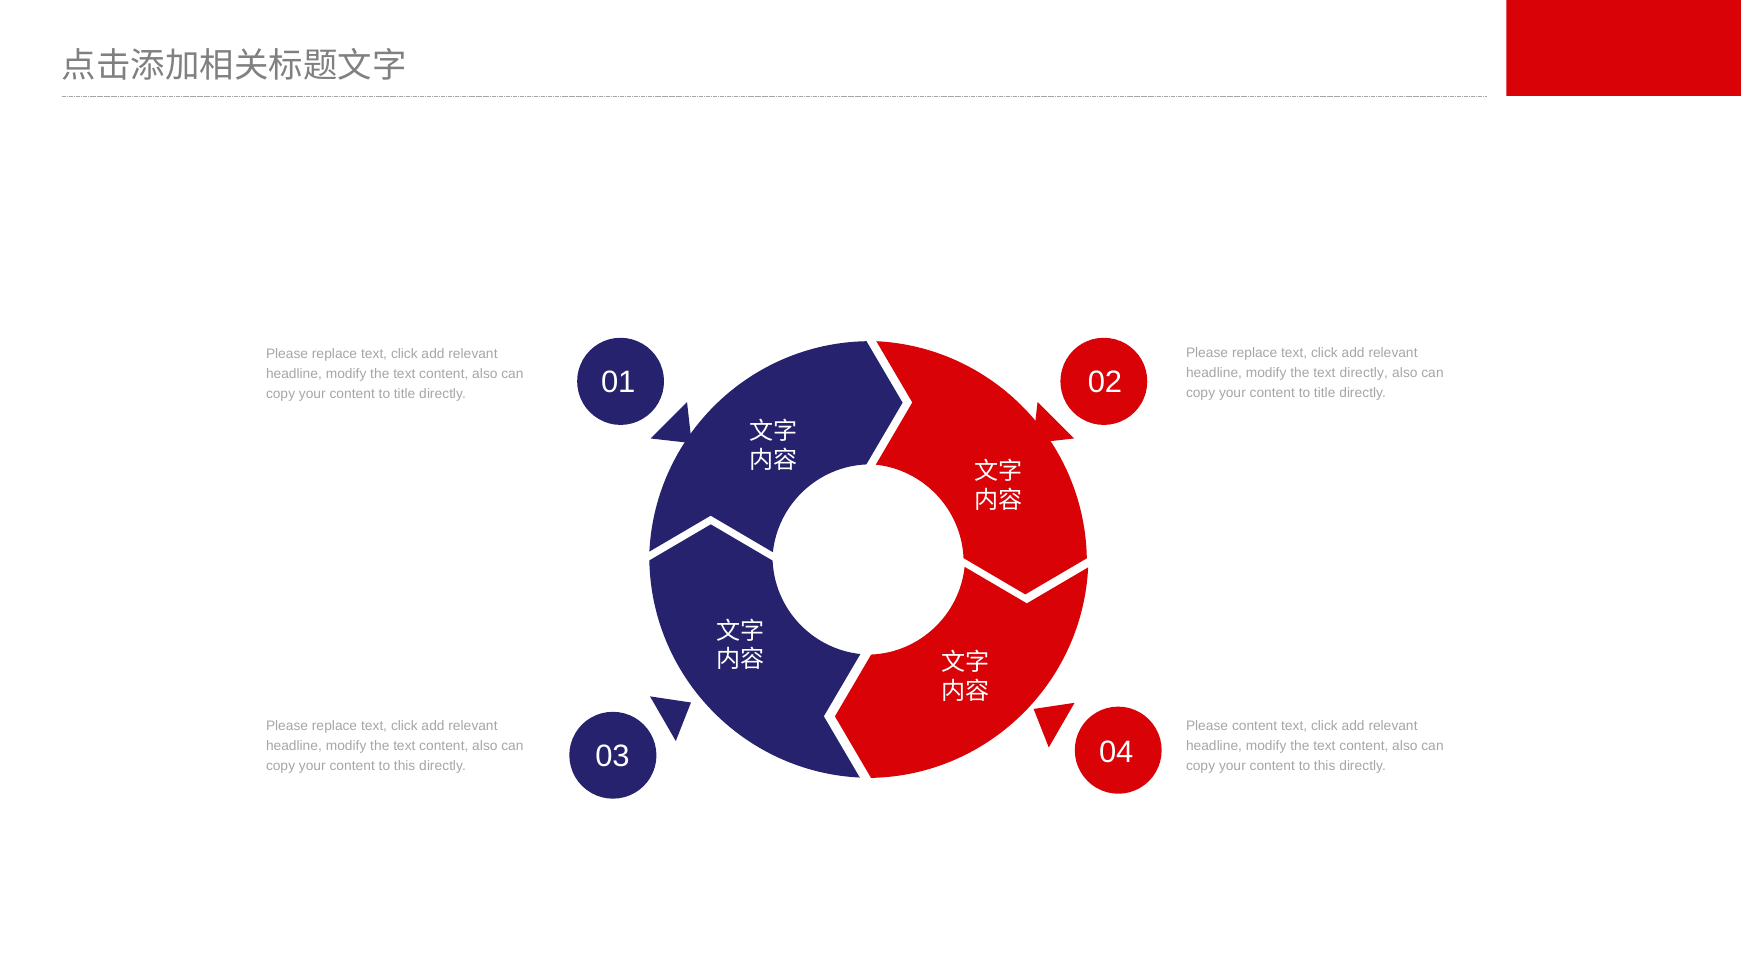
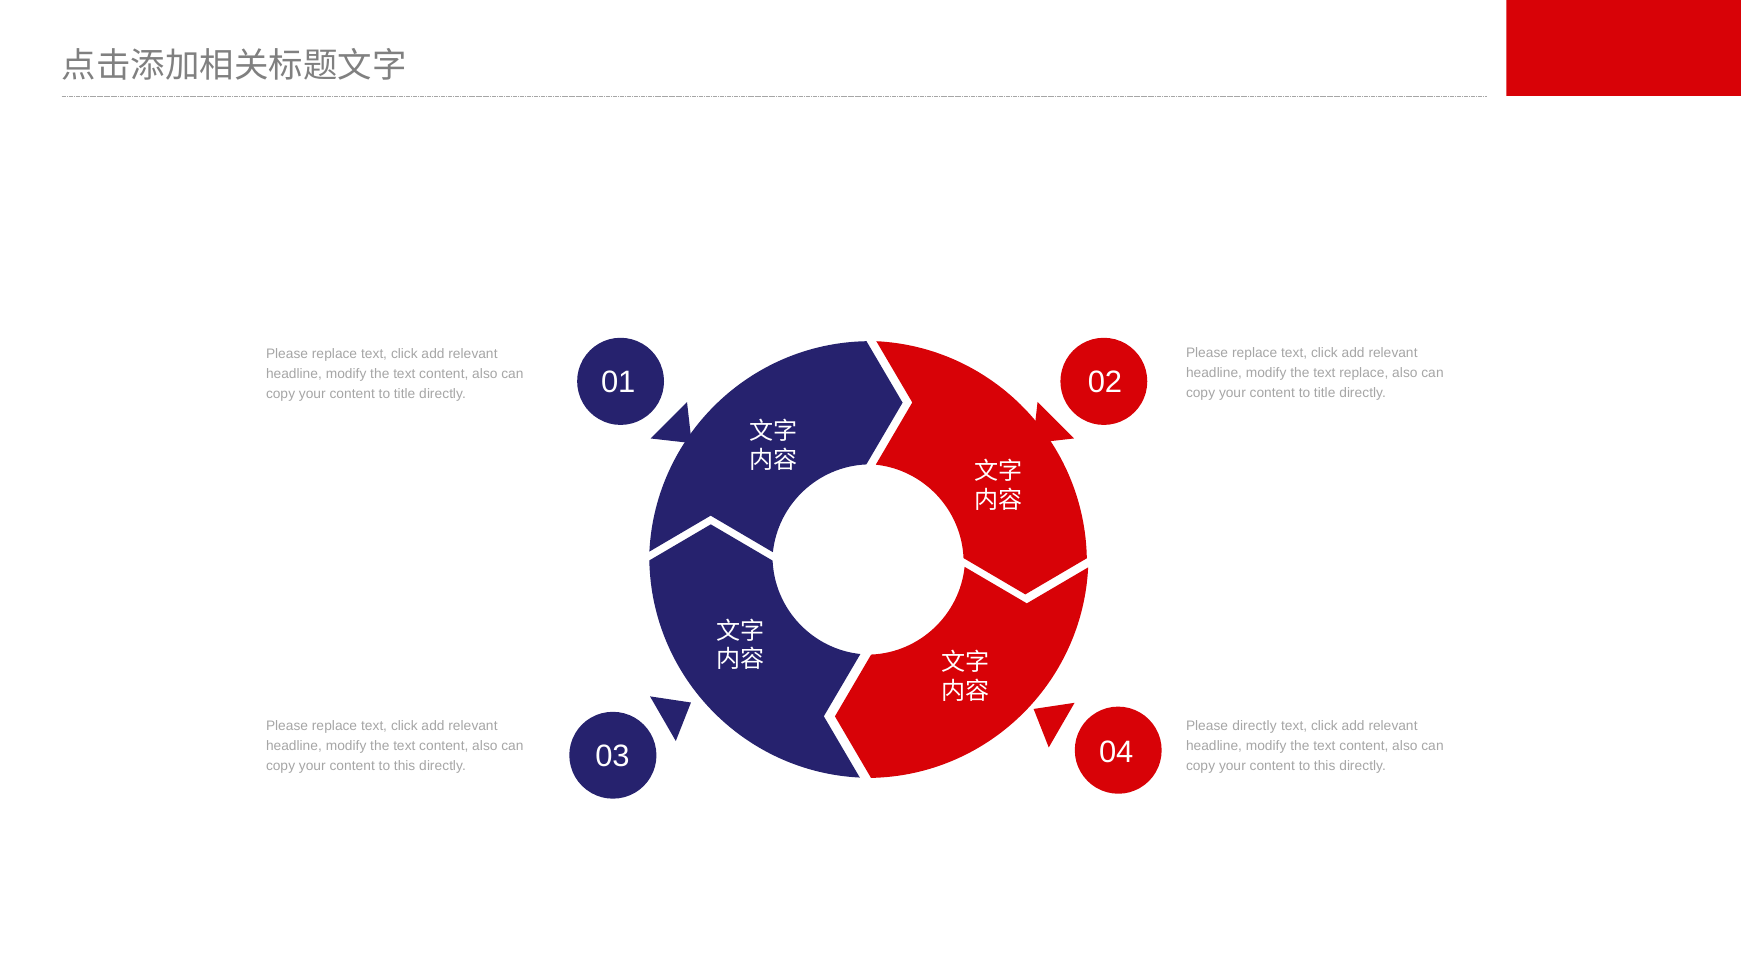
text directly: directly -> replace (1364, 373)
Please content: content -> directly (1255, 727)
